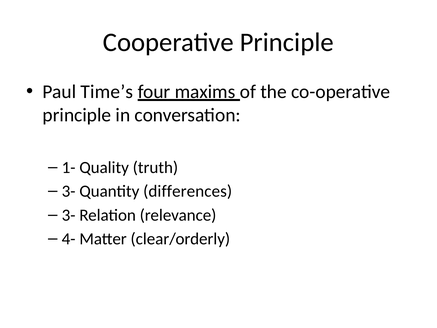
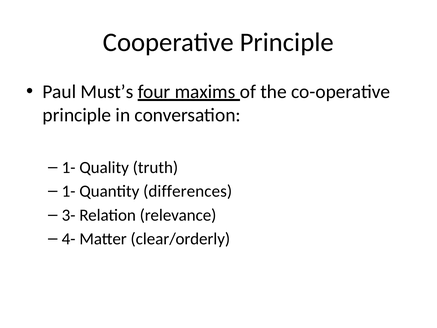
Time’s: Time’s -> Must’s (107, 92)
3-: 3- -> 1- (69, 191)
